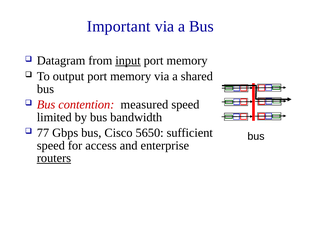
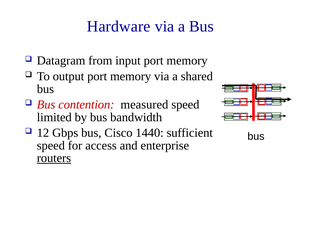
Important: Important -> Hardware (119, 26)
input underline: present -> none (128, 61)
77: 77 -> 12 (43, 133)
5650: 5650 -> 1440 (150, 133)
